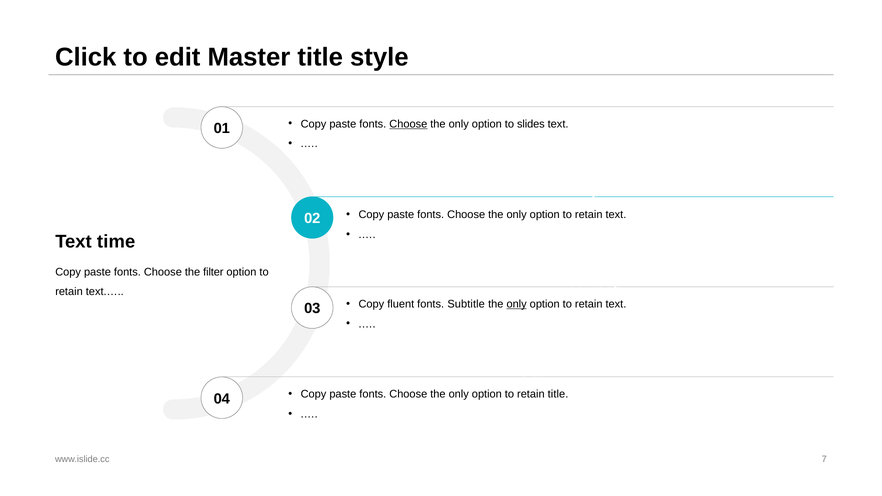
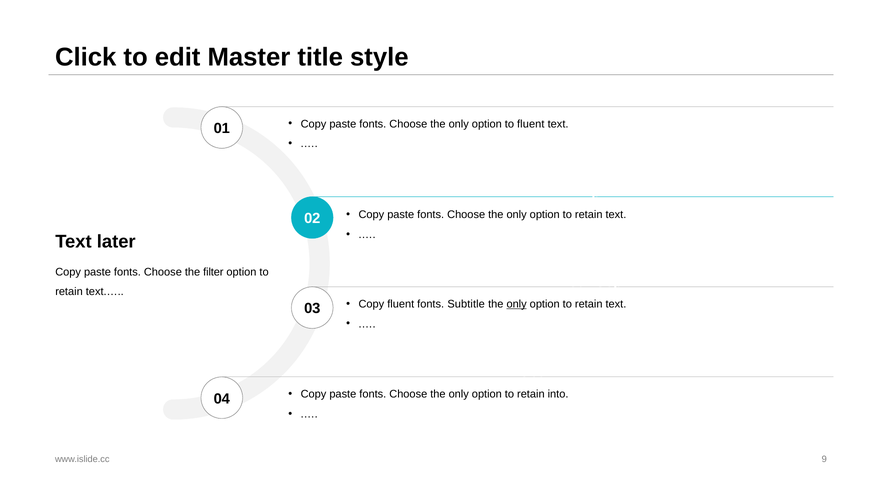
Choose underline: present -> none (408, 124)
to slides: slides -> fluent (531, 124)
time: time -> later (116, 242)
title: title -> into (558, 394)
7: 7 -> 9 (824, 460)
